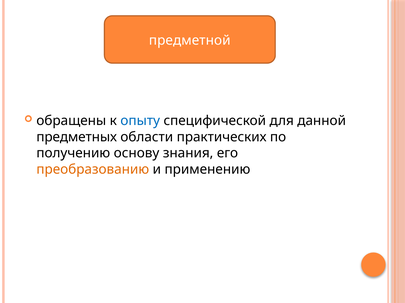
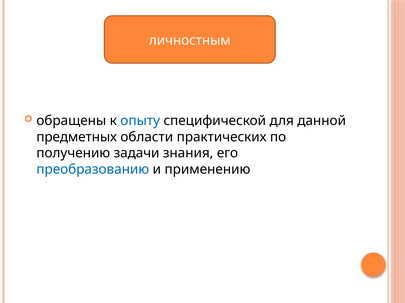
предметной: предметной -> личностным (190, 40)
основу: основу -> задачи (137, 153)
преобразованию colour: orange -> blue (93, 170)
